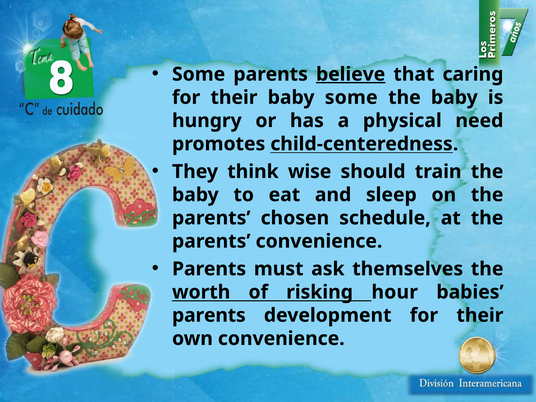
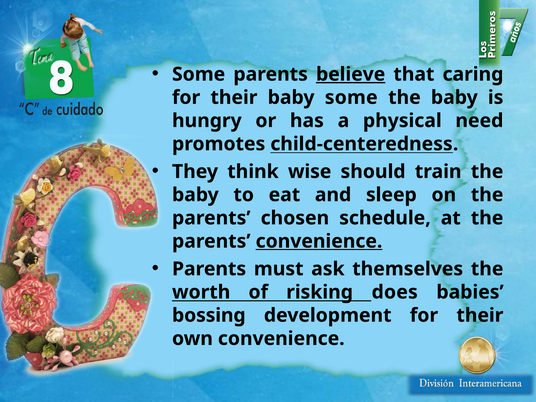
convenience underline: none -> present (319, 241)
hour: hour -> does (395, 292)
parents: parents -> bossing (209, 315)
